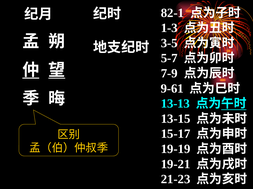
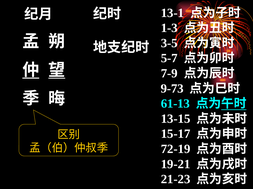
82-1: 82-1 -> 13-1 (172, 13)
9-61: 9-61 -> 9-73 (172, 89)
13-13: 13-13 -> 61-13 (175, 104)
19-19: 19-19 -> 72-19 (176, 150)
